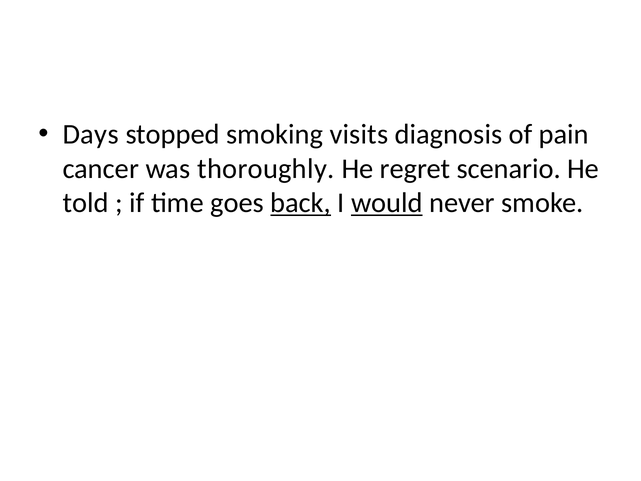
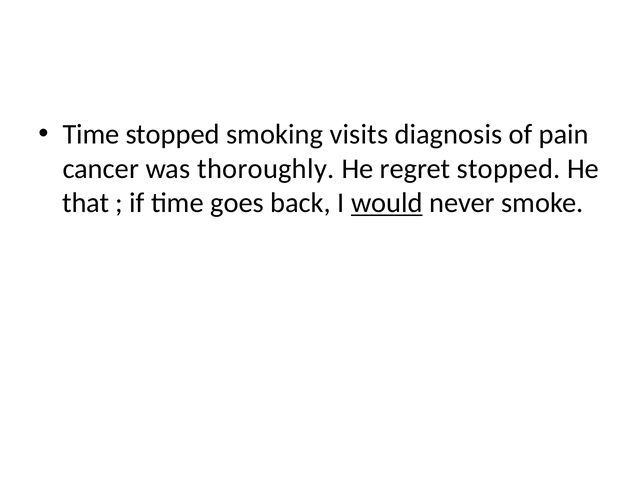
Days: Days -> Time (91, 134)
regret scenario: scenario -> stopped (509, 169)
told: told -> that (86, 203)
back underline: present -> none (301, 203)
